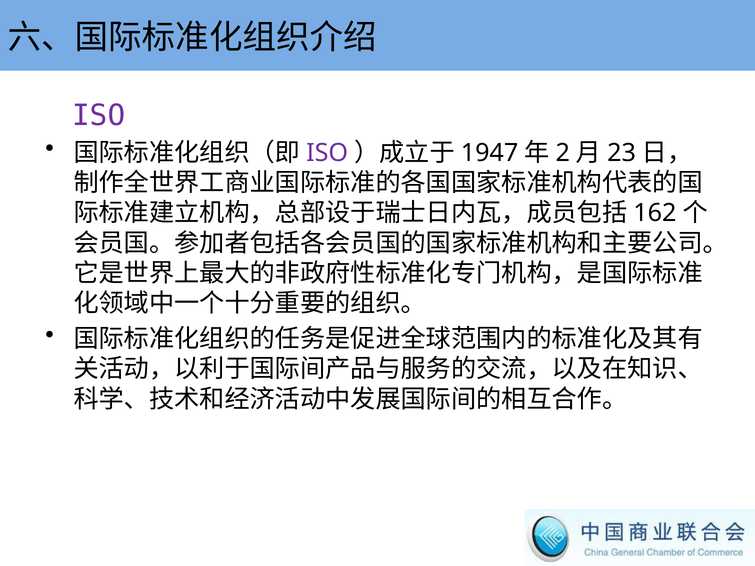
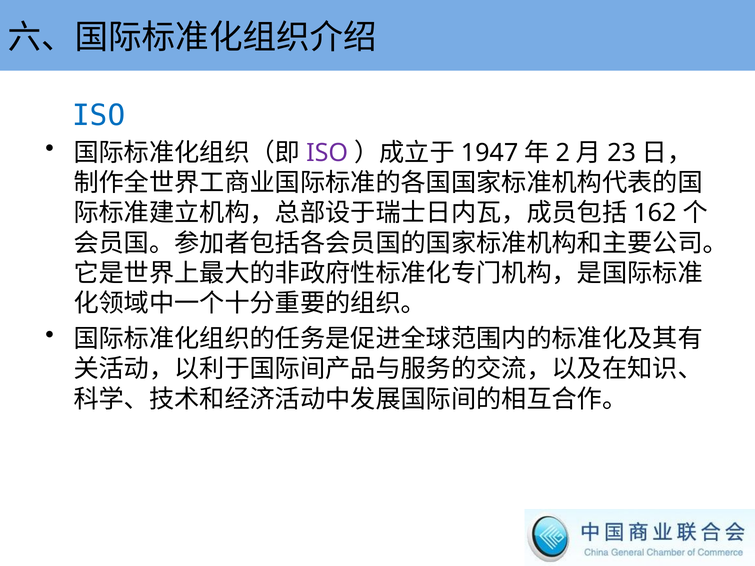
ISO colour: purple -> blue (99, 116)
